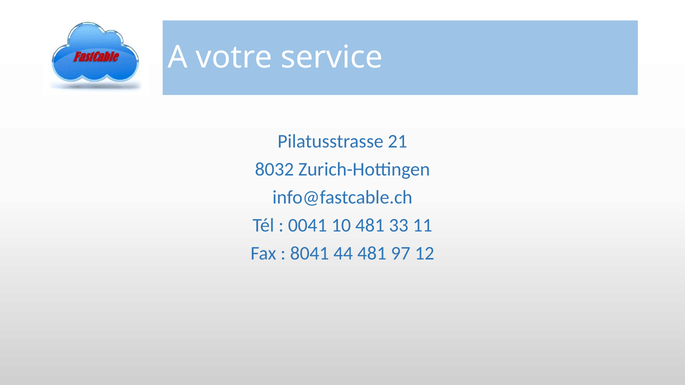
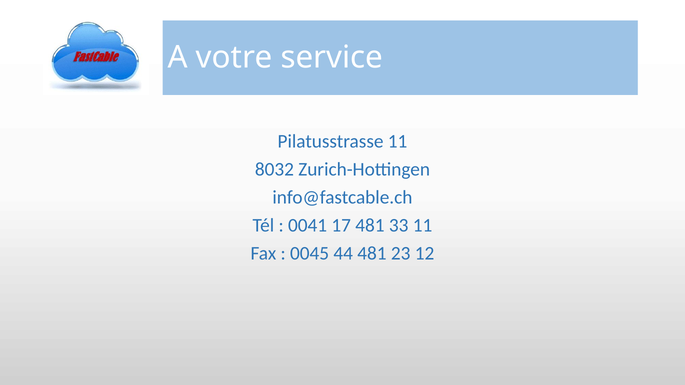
Pilatusstrasse 21: 21 -> 11 (398, 141)
10: 10 -> 17 (341, 225)
8041: 8041 -> 0045 (310, 253)
97: 97 -> 23 (401, 253)
